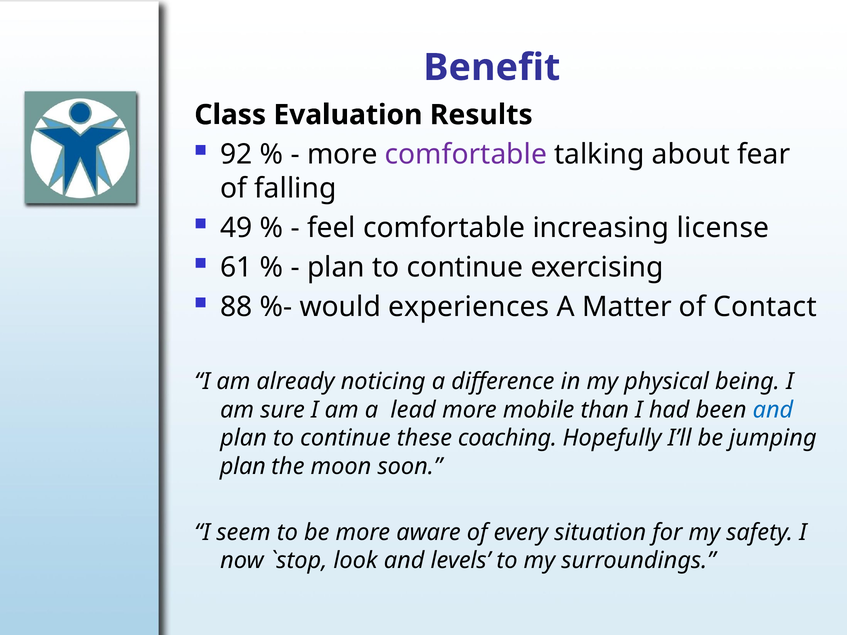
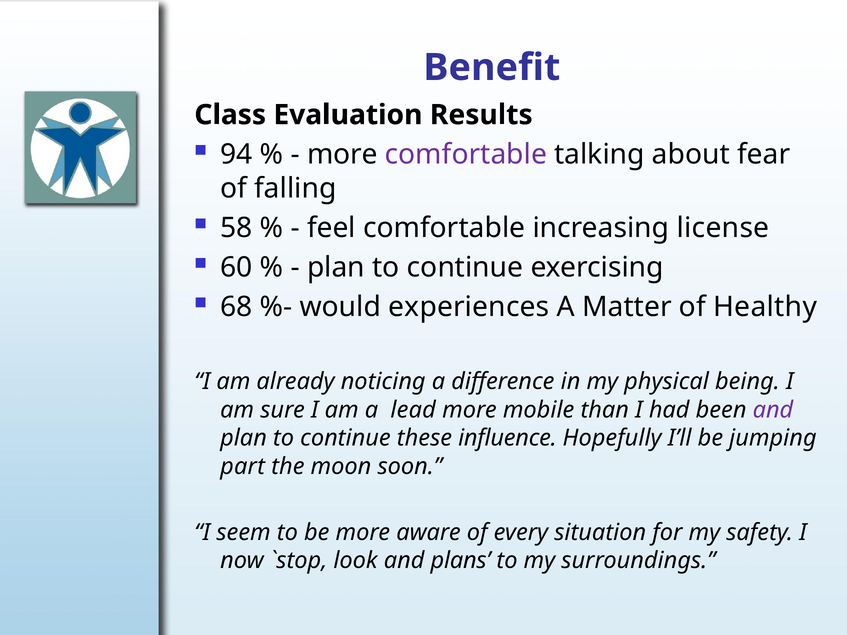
92: 92 -> 94 (236, 154)
49: 49 -> 58 (236, 228)
61: 61 -> 60 (236, 267)
88: 88 -> 68 (236, 307)
Contact: Contact -> Healthy (765, 307)
and colour: blue -> purple (773, 410)
coaching: coaching -> influence (507, 438)
plan: plan -> part (243, 467)
levels: levels -> plans (461, 561)
